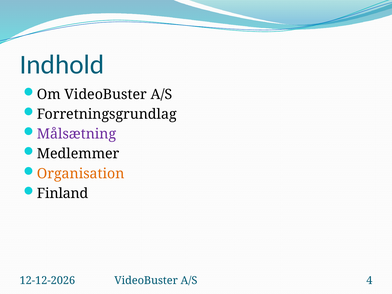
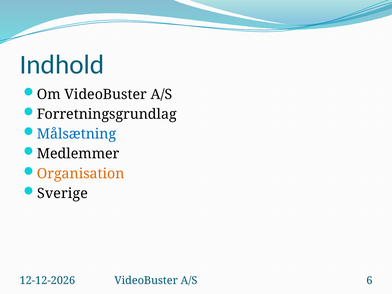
Målsætning colour: purple -> blue (77, 134)
Finland: Finland -> Sverige (63, 193)
4: 4 -> 6 (369, 281)
